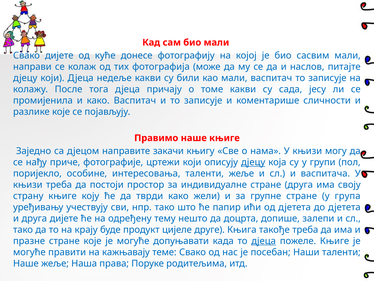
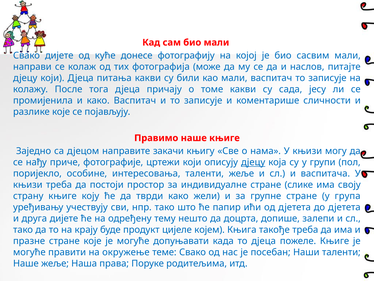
недеље: недеље -> питања (114, 78)
стране друга: друга -> слике (299, 185)
друге: друге -> којем (210, 229)
дјеца underline: present -> none (264, 241)
кажњавају: кажњавају -> окружење (126, 252)
